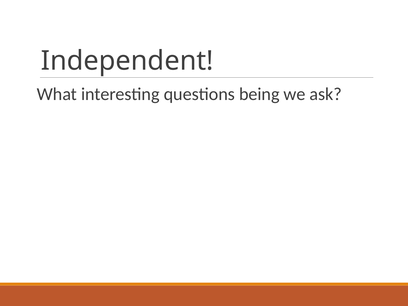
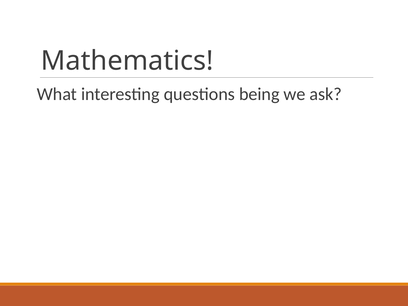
Independent: Independent -> Mathematics (127, 61)
